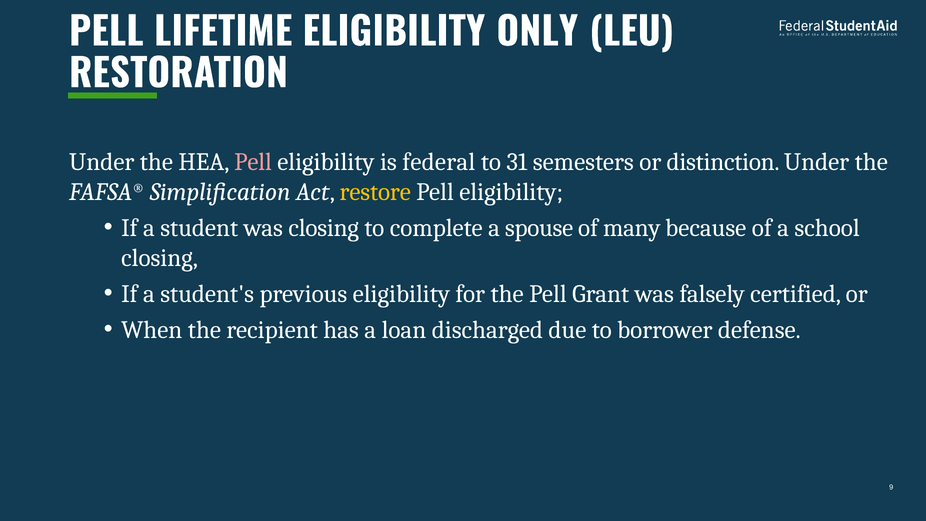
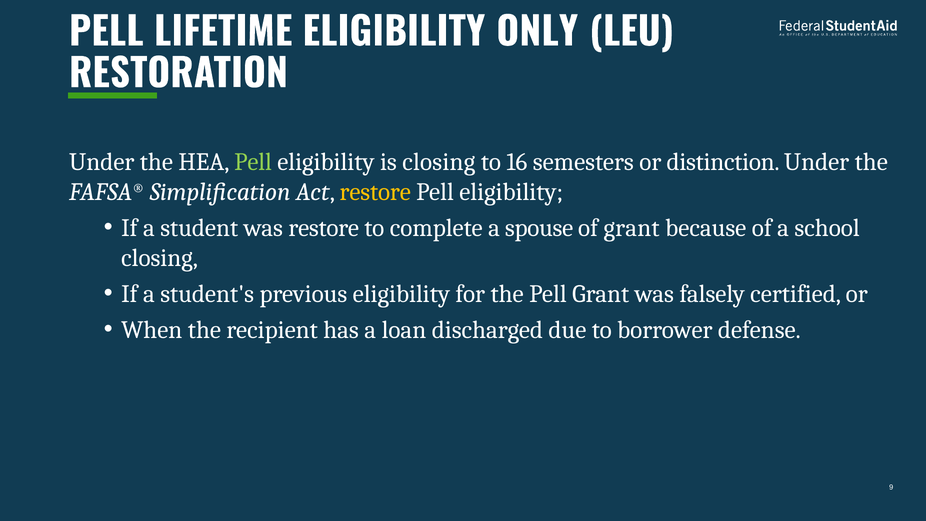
Pell colour: pink -> light green (253, 162)
is federal: federal -> closing (439, 162)
31: 31 -> 16 (517, 162)
was closing: closing -> restore (324, 228)
of many: many -> grant (632, 228)
